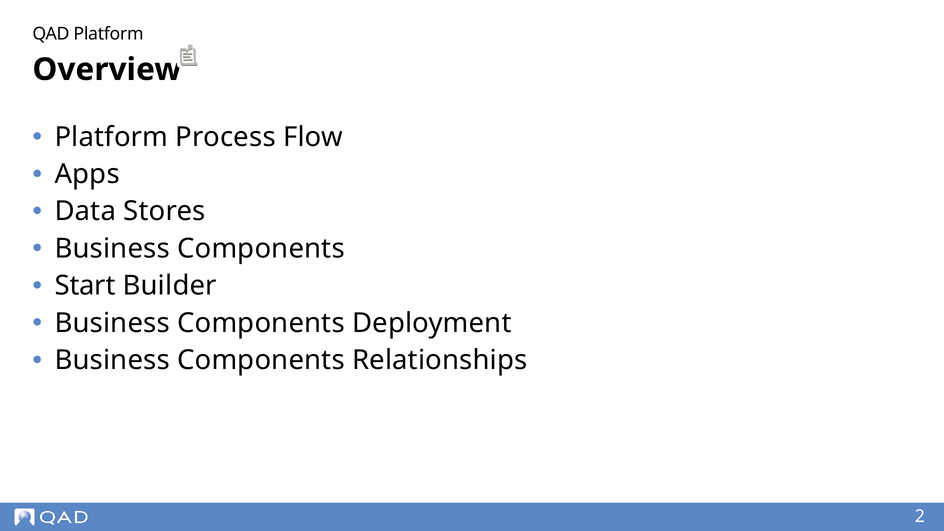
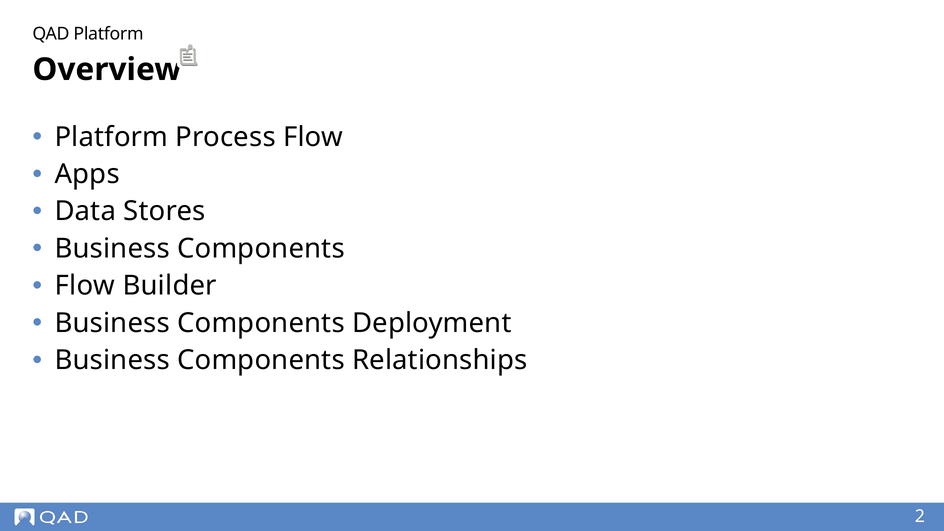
Start: Start -> Flow (85, 286)
